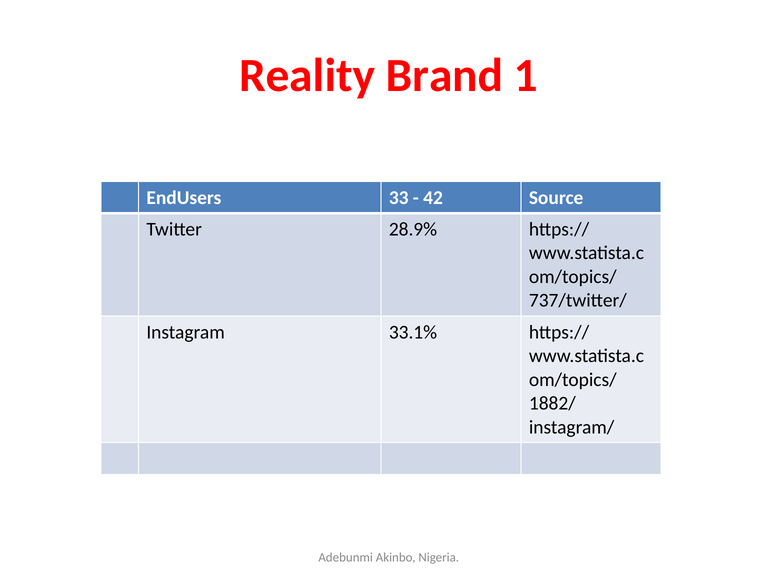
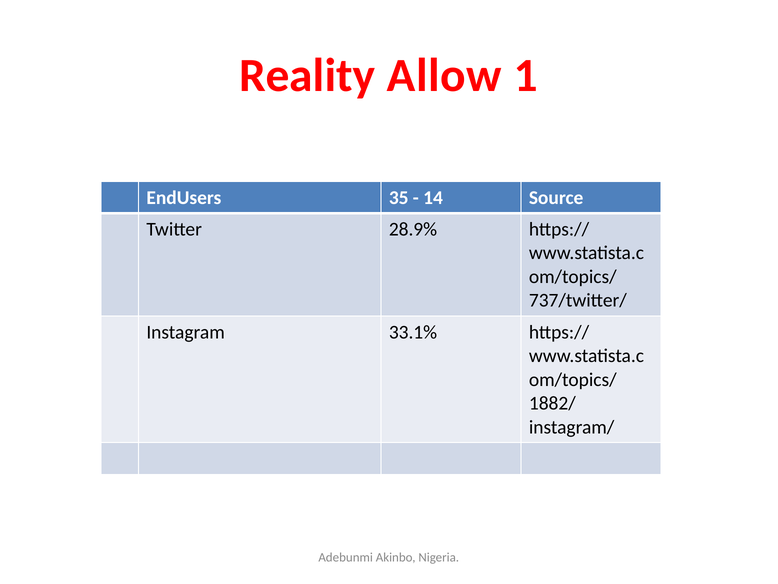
Brand: Brand -> Allow (444, 75)
33: 33 -> 35 (399, 197)
42: 42 -> 14 (433, 197)
